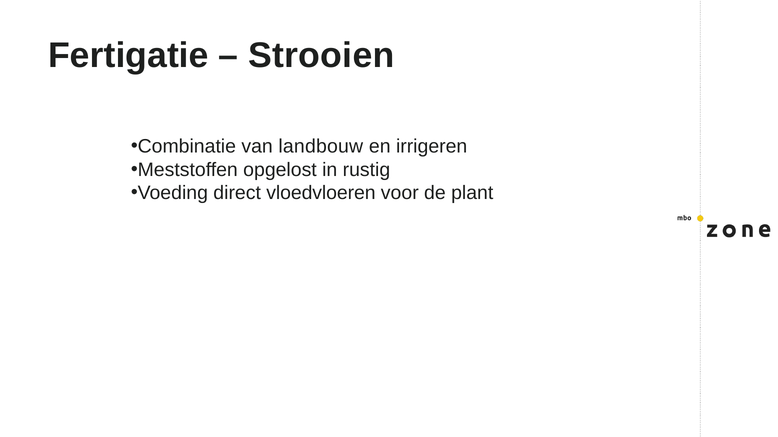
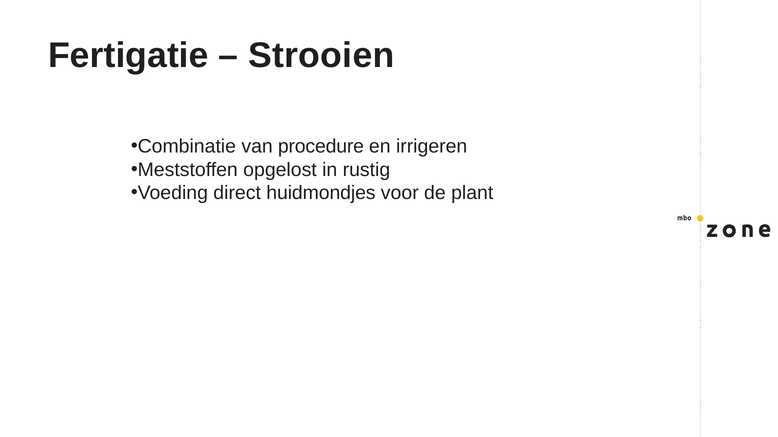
landbouw: landbouw -> procedure (321, 147)
vloedvloeren: vloedvloeren -> huidmondjes (321, 193)
